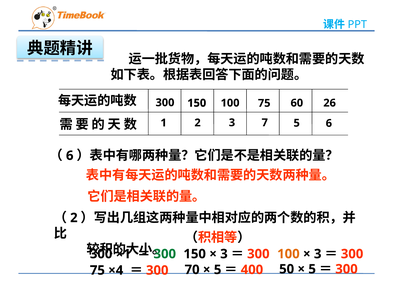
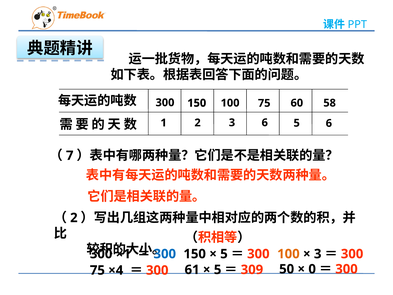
26: 26 -> 58 (330, 103)
3 7: 7 -> 6 (265, 123)
6: 6 -> 7 (70, 155)
300 colour: green -> blue (165, 254)
3: 3 -> 5 (224, 254)
70: 70 -> 61 (192, 269)
400: 400 -> 309 (252, 269)
5: 5 -> 0 (312, 269)
